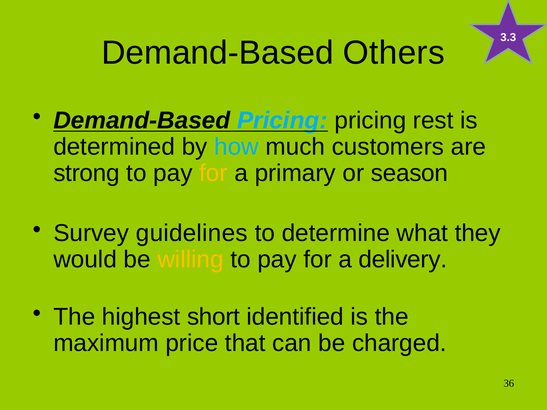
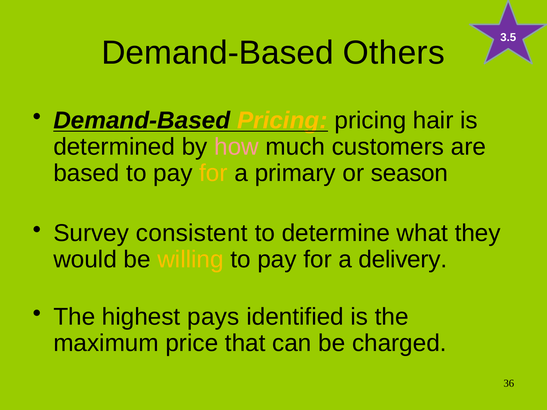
3.3: 3.3 -> 3.5 (508, 37)
Pricing colour: light blue -> yellow (282, 121)
rest: rest -> hair (433, 121)
how colour: light blue -> pink (237, 147)
strong: strong -> based (86, 173)
guidelines: guidelines -> consistent (192, 233)
short: short -> pays (213, 317)
